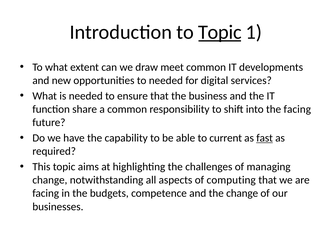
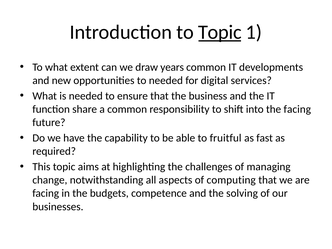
meet: meet -> years (172, 67)
current: current -> fruitful (226, 138)
fast underline: present -> none (265, 138)
the change: change -> solving (242, 193)
